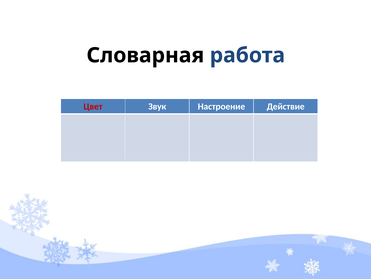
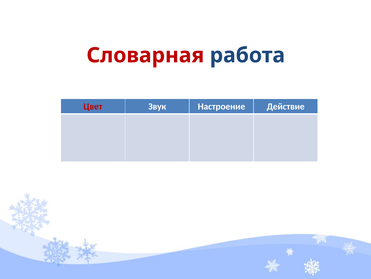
Словарная colour: black -> red (145, 55)
